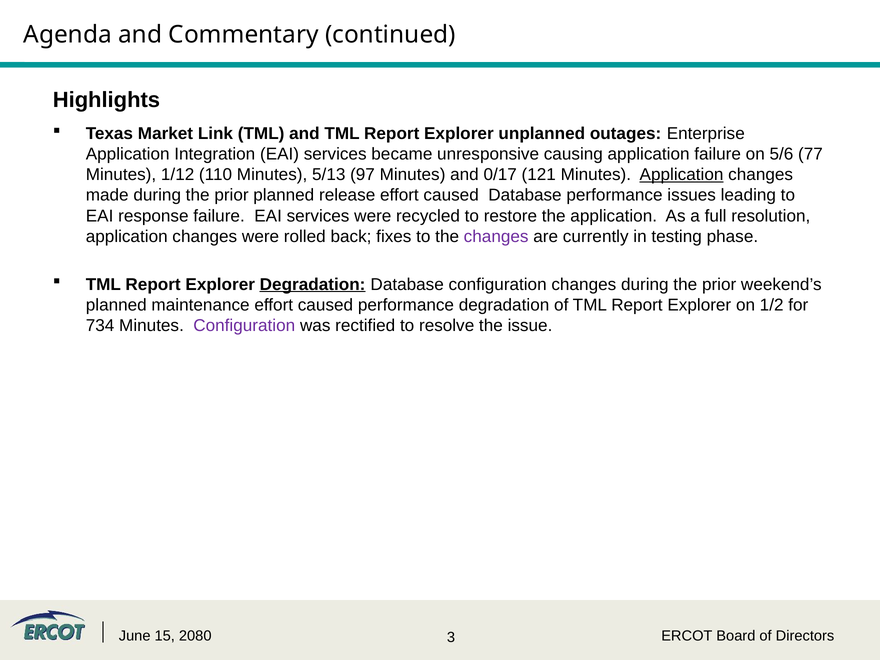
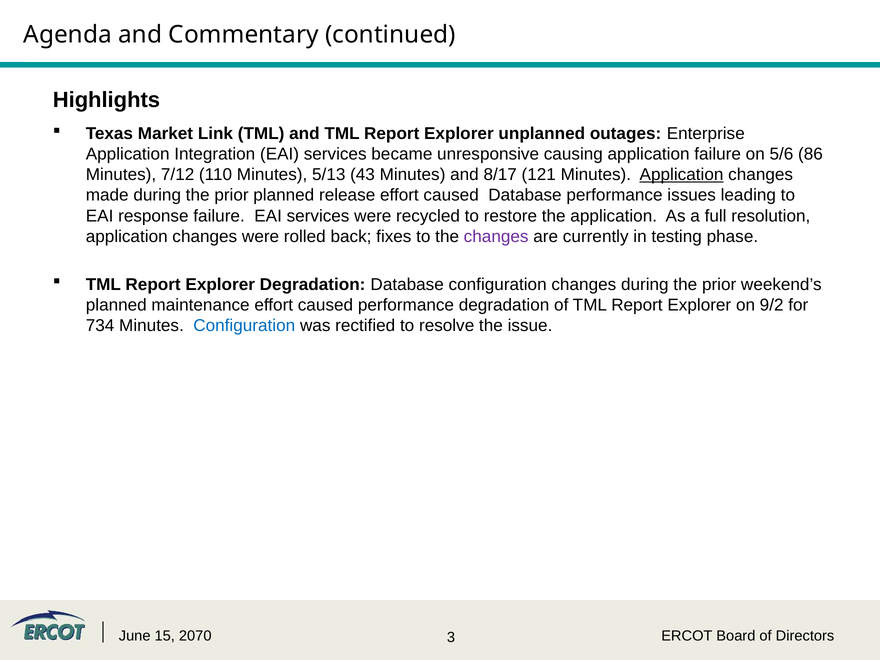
77: 77 -> 86 (810, 154)
1/12: 1/12 -> 7/12 (178, 175)
97: 97 -> 43 (363, 175)
0/17: 0/17 -> 8/17 (500, 175)
Degradation underline: present -> none (313, 284)
1/2: 1/2 -> 9/2 (772, 305)
Configuration colour: purple -> blue (244, 325)
2080: 2080 -> 2070 (195, 636)
